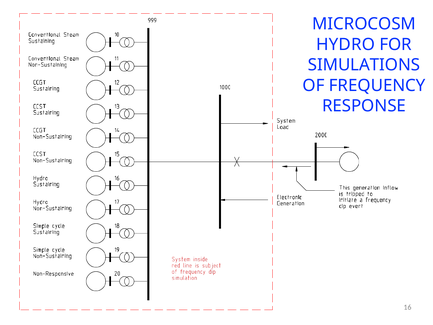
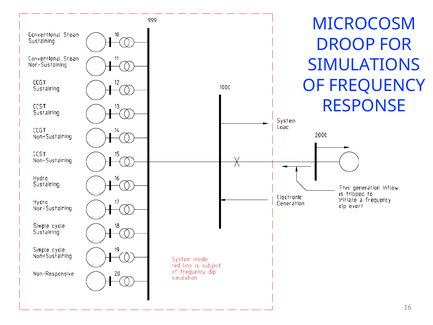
HYDRO: HYDRO -> DROOP (346, 45)
